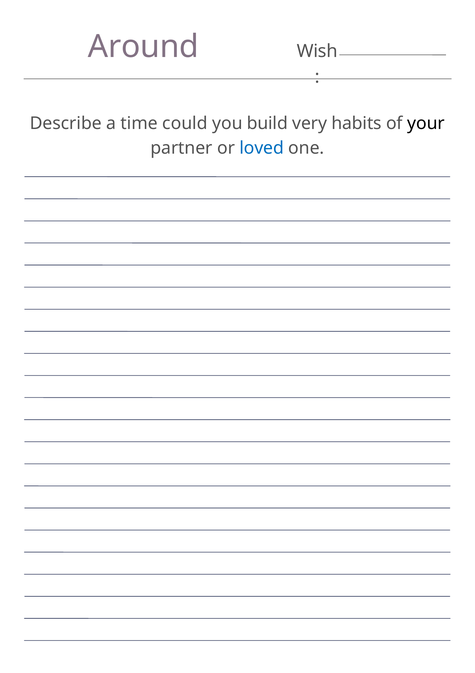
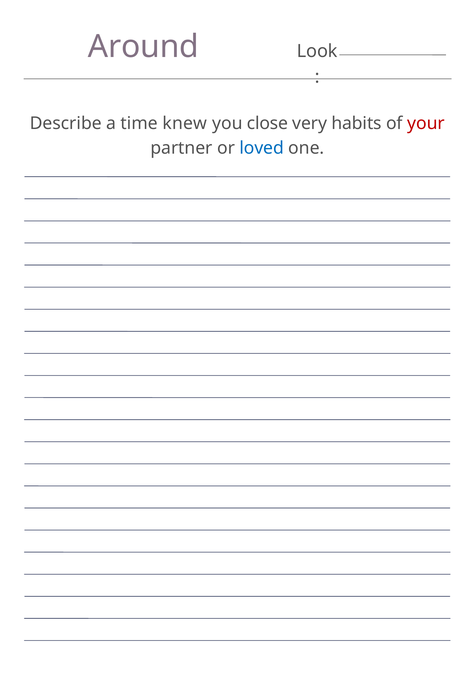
Wish: Wish -> Look (317, 51)
could: could -> knew (185, 123)
build: build -> close (267, 123)
your colour: black -> red (426, 123)
